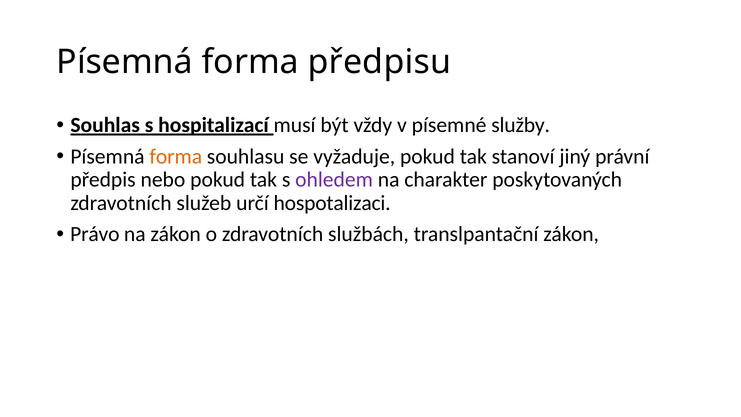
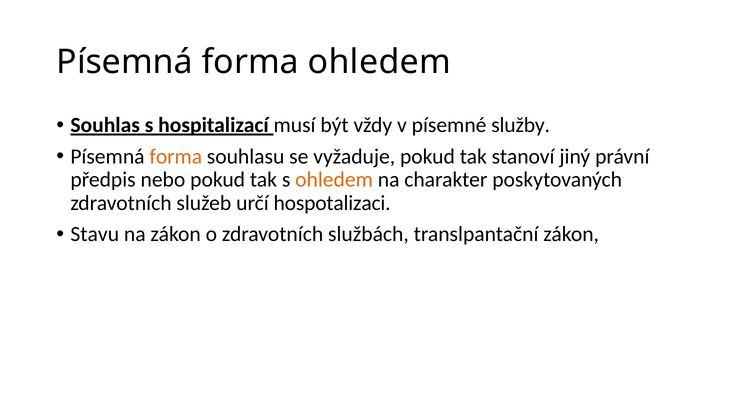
forma předpisu: předpisu -> ohledem (379, 62)
ohledem colour: purple -> orange (334, 180)
Právo: Právo -> Stavu (95, 234)
